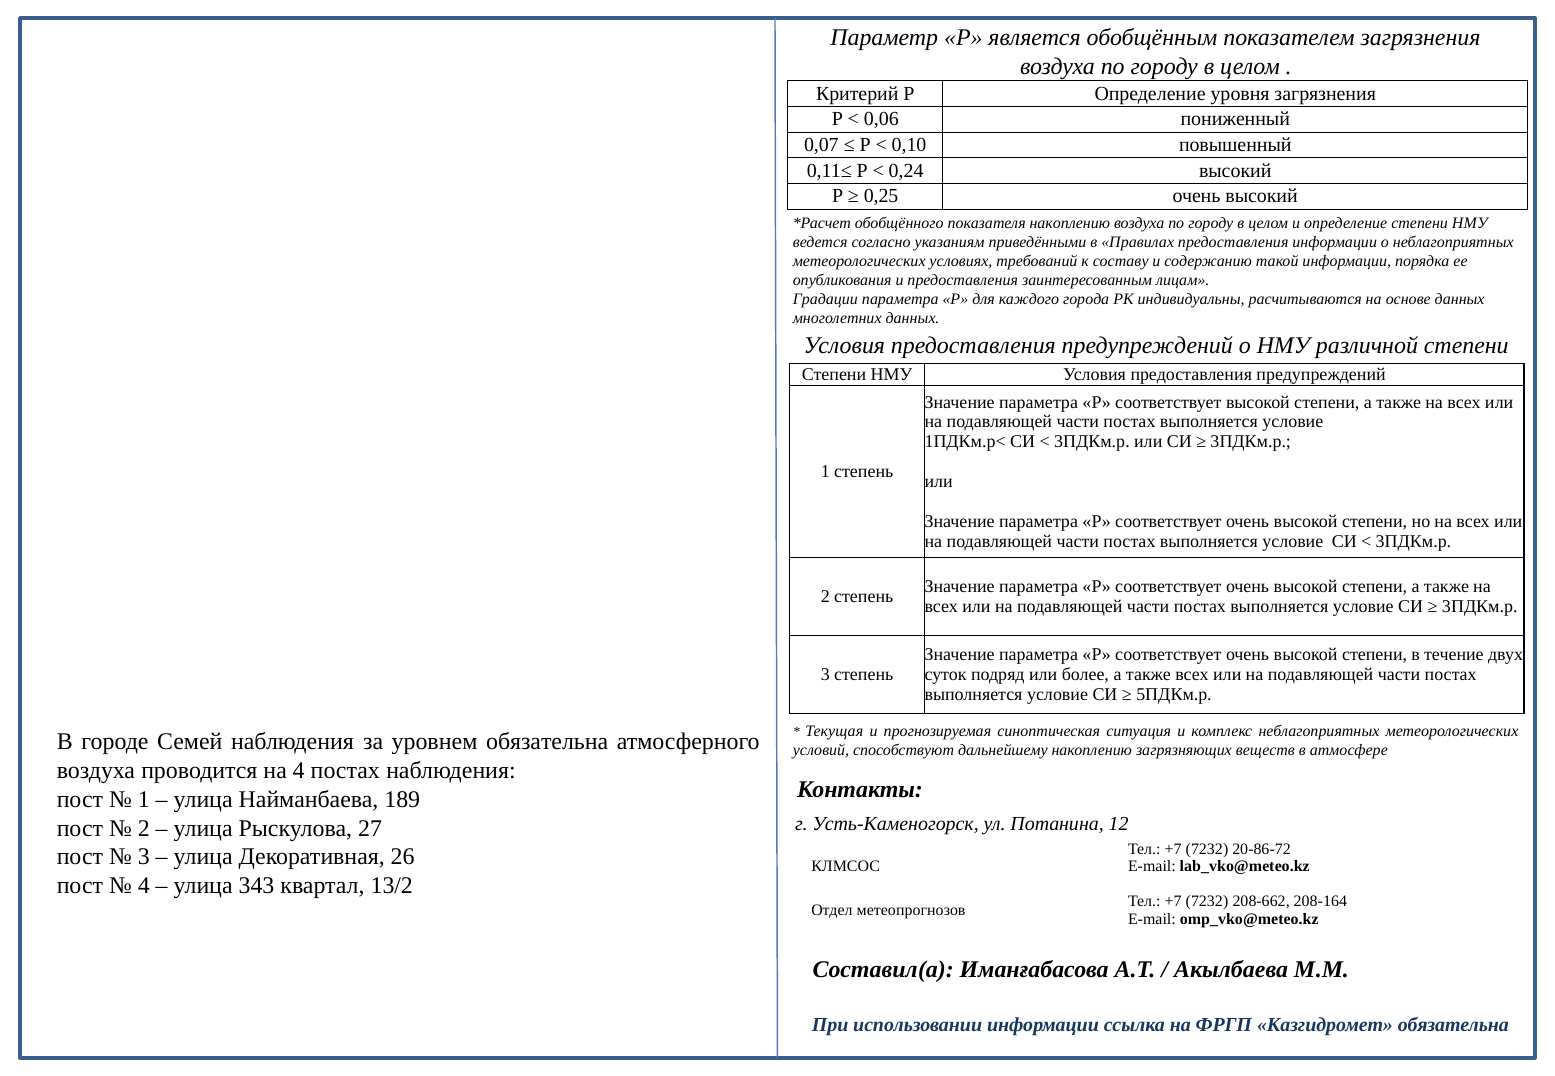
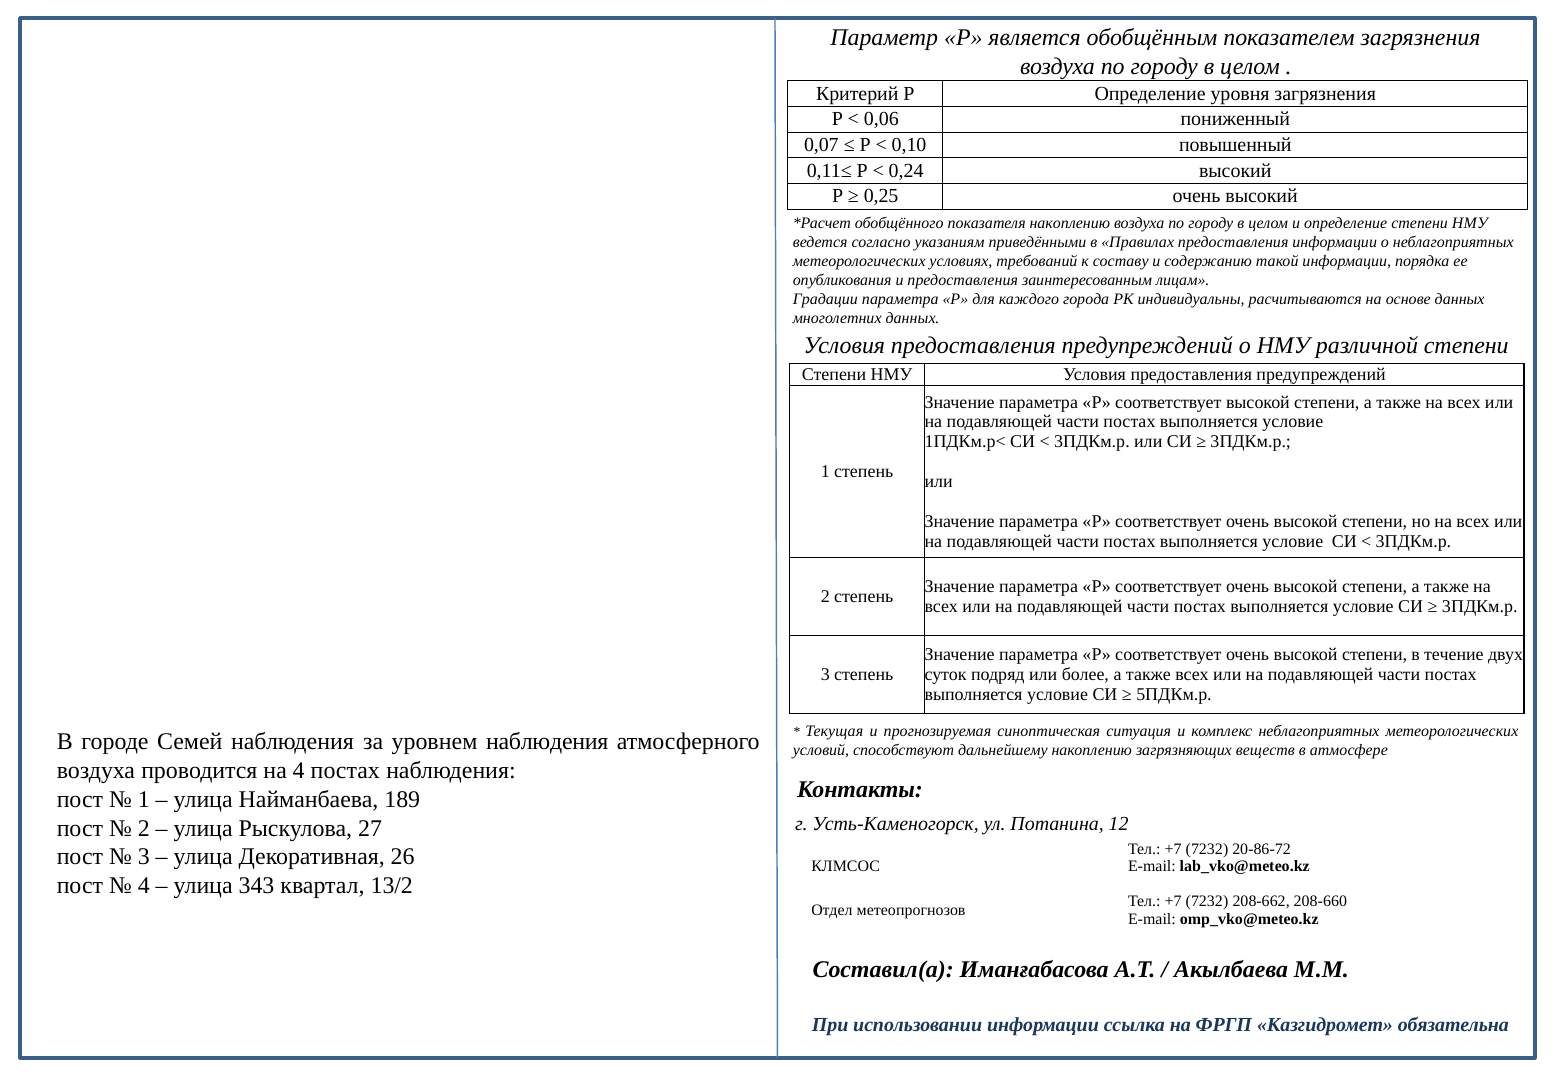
уровнем обязательна: обязательна -> наблюдения (547, 742)
208-164: 208-164 -> 208-660 (1320, 902)
